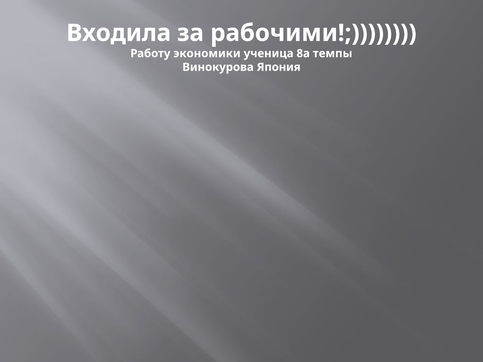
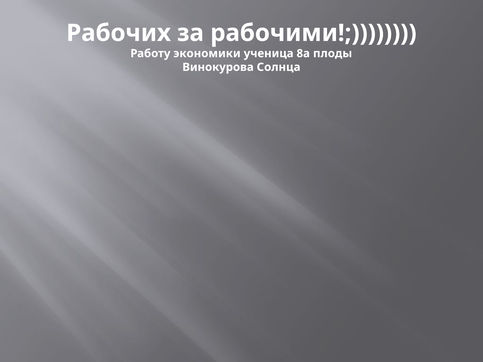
Входила: Входила -> Рабочих (119, 33)
темпы: темпы -> плоды (333, 53)
Япония: Япония -> Солнца (279, 67)
